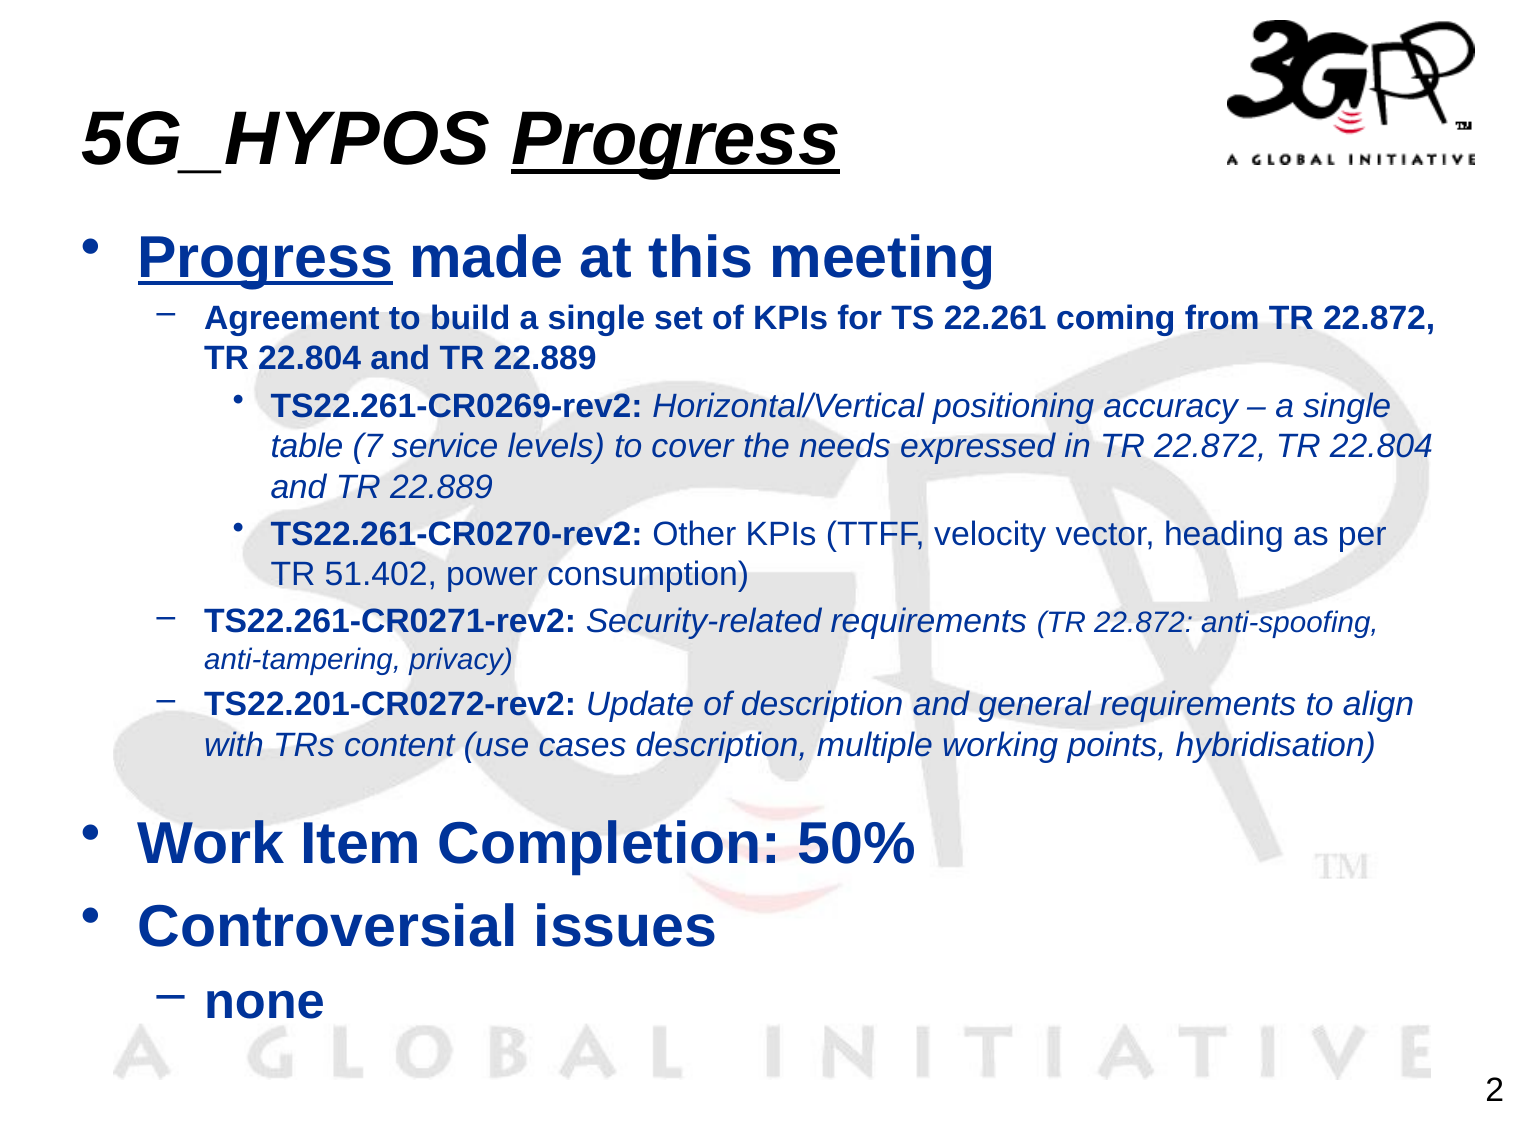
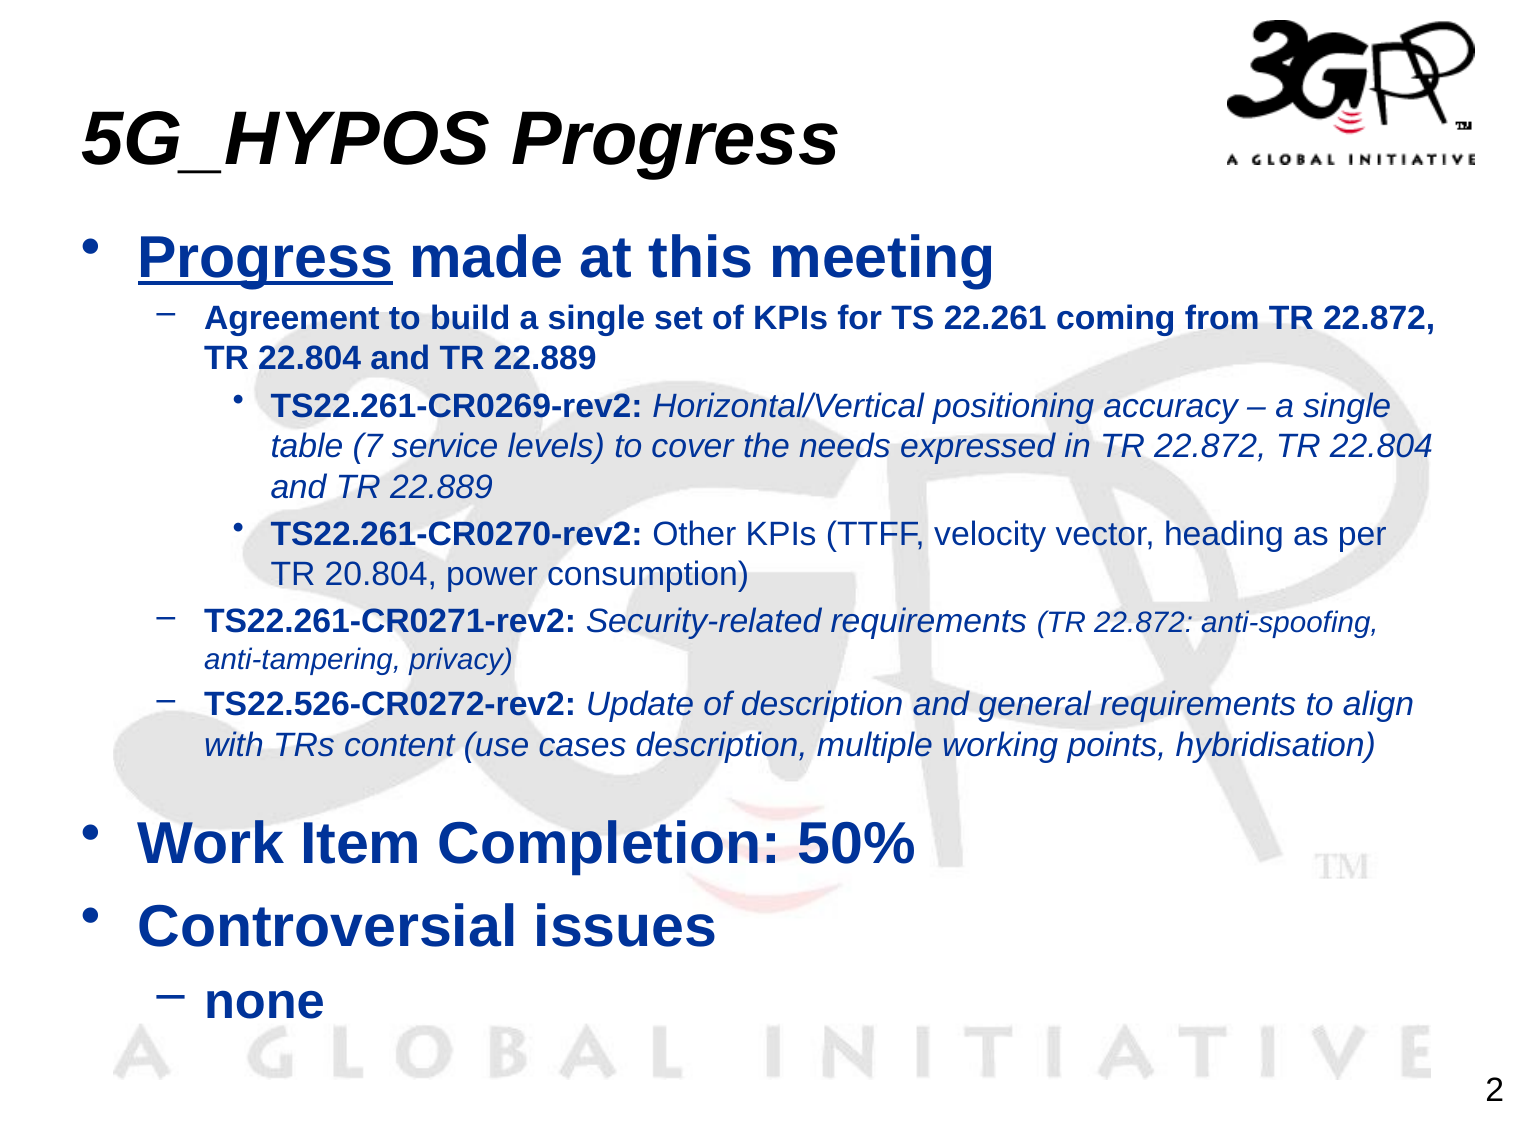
Progress underline: present -> none (676, 139)
51.402: 51.402 -> 20.804 (381, 575)
TS22.201-CR0272-rev2: TS22.201-CR0272-rev2 -> TS22.526-CR0272-rev2 (390, 705)
